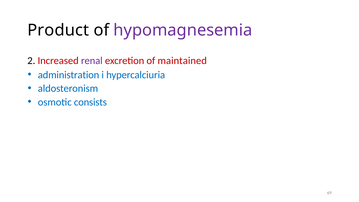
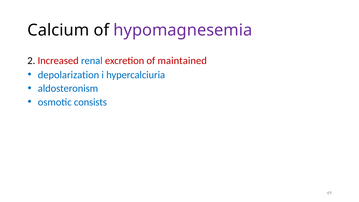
Product: Product -> Calcium (58, 30)
renal colour: purple -> blue (92, 61)
administration: administration -> depolarization (69, 75)
